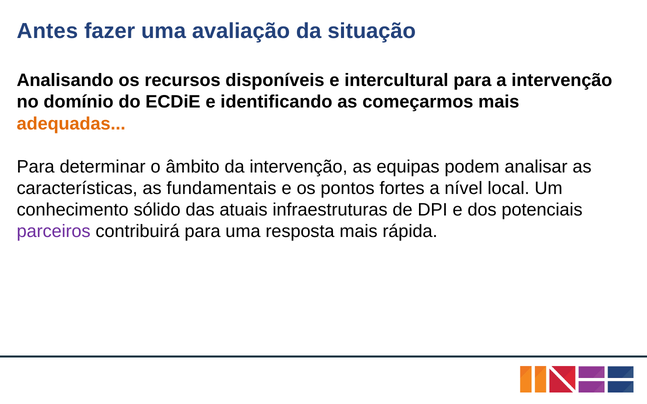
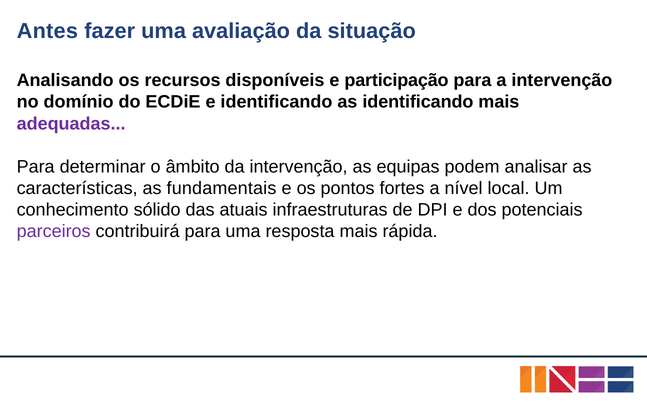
intercultural: intercultural -> participação (397, 81)
as começarmos: começarmos -> identificando (418, 102)
adequadas colour: orange -> purple (71, 124)
